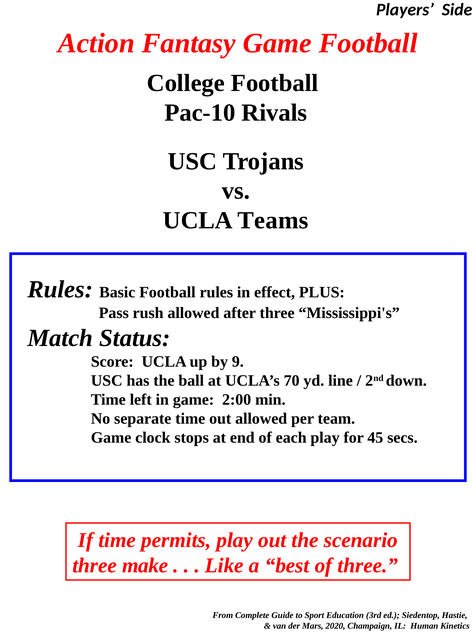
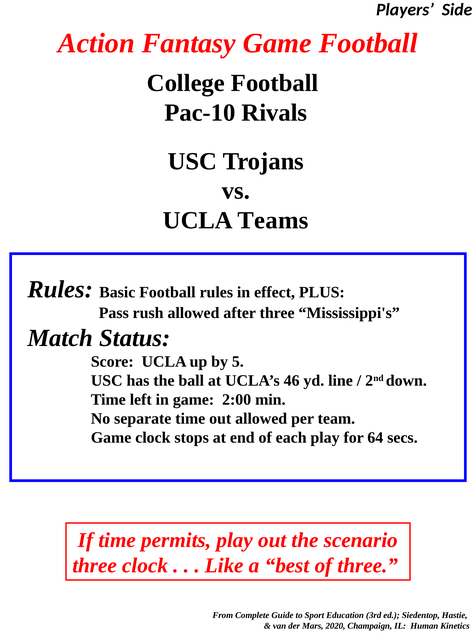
9: 9 -> 5 (238, 362)
70: 70 -> 46 (292, 381)
45: 45 -> 64 (375, 438)
three make: make -> clock (145, 566)
